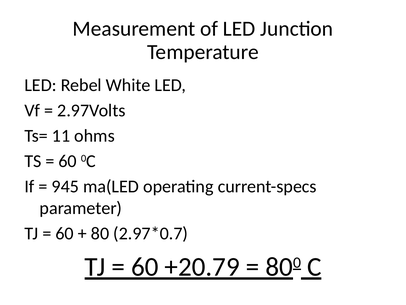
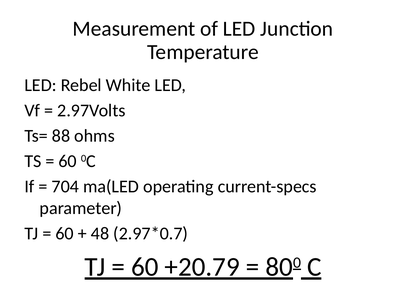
11: 11 -> 88 (61, 136)
945: 945 -> 704 (65, 186)
80: 80 -> 48 (100, 233)
